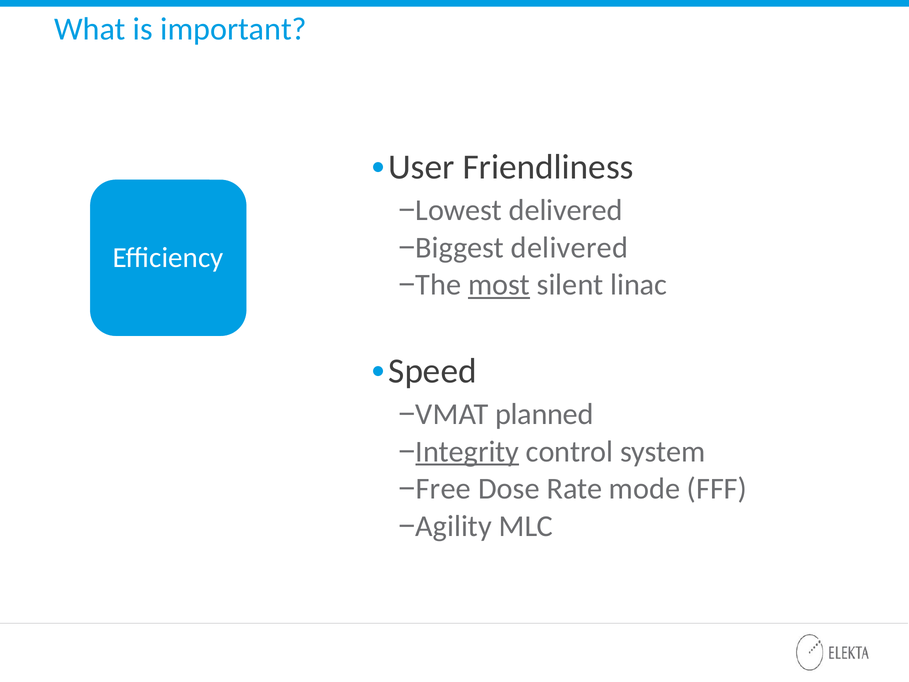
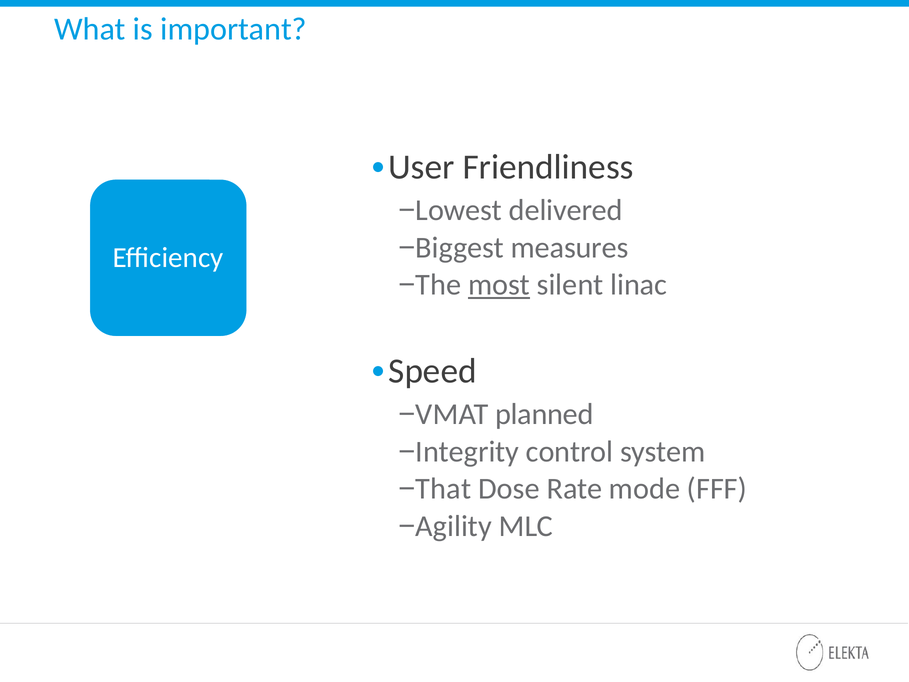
Biggest delivered: delivered -> measures (570, 247)
Integrity underline: present -> none (467, 451)
Free: Free -> That (443, 489)
